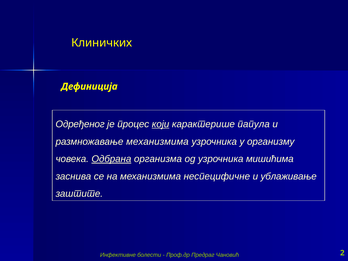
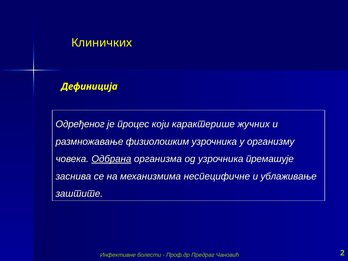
који underline: present -> none (161, 124)
папула: папула -> жучних (254, 124)
размножавање механизмима: механизмима -> физиолошким (158, 142)
мишићима: мишићима -> премашује (270, 159)
